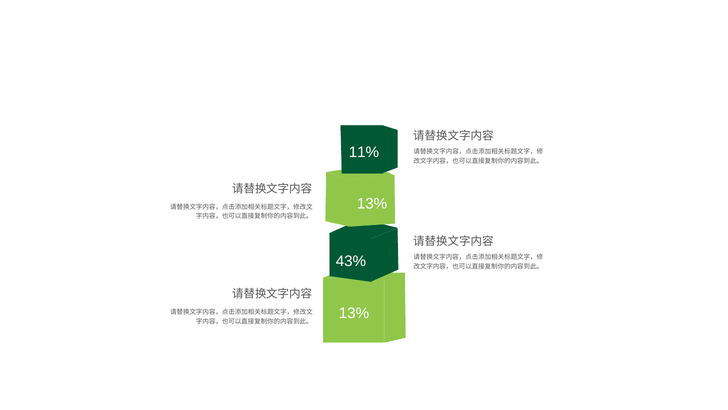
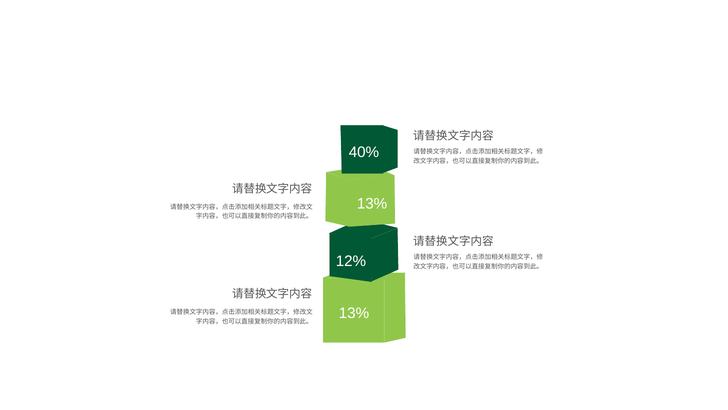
11%: 11% -> 40% (364, 152)
43%: 43% -> 12% (351, 261)
